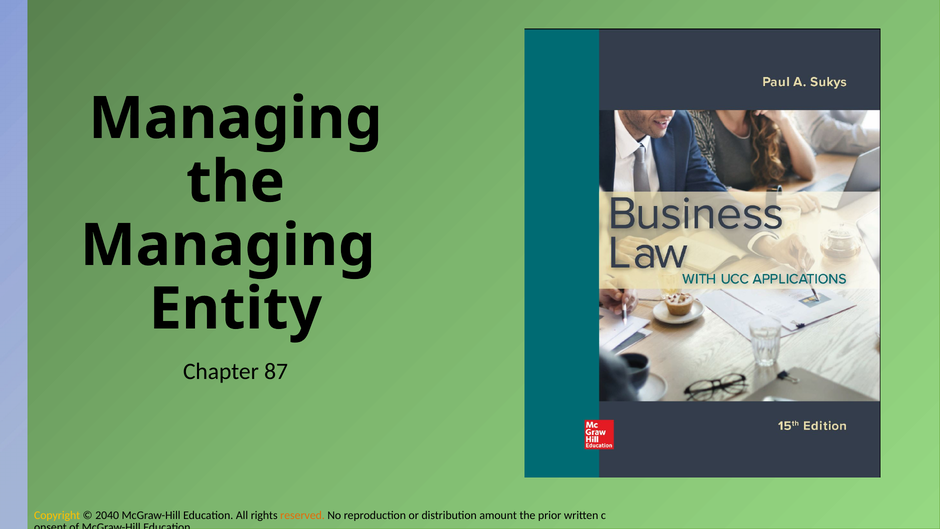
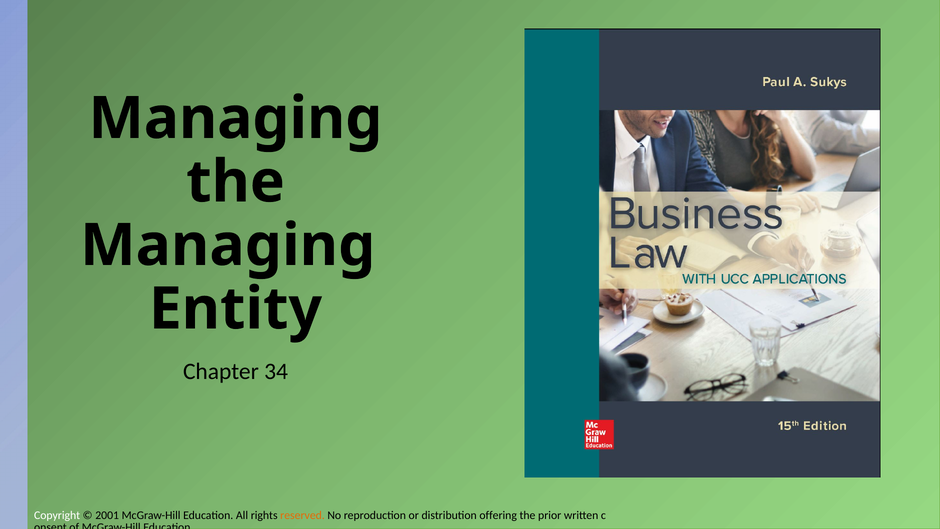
87: 87 -> 34 (276, 371)
Copyright colour: yellow -> white (57, 515)
2040: 2040 -> 2001 (107, 515)
amount: amount -> offering (498, 515)
